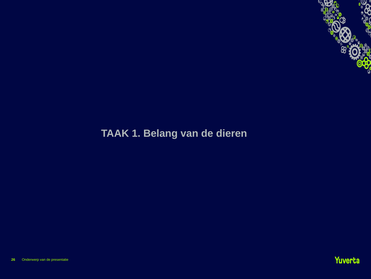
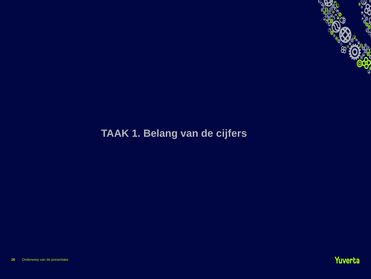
dieren: dieren -> cijfers (232, 133)
